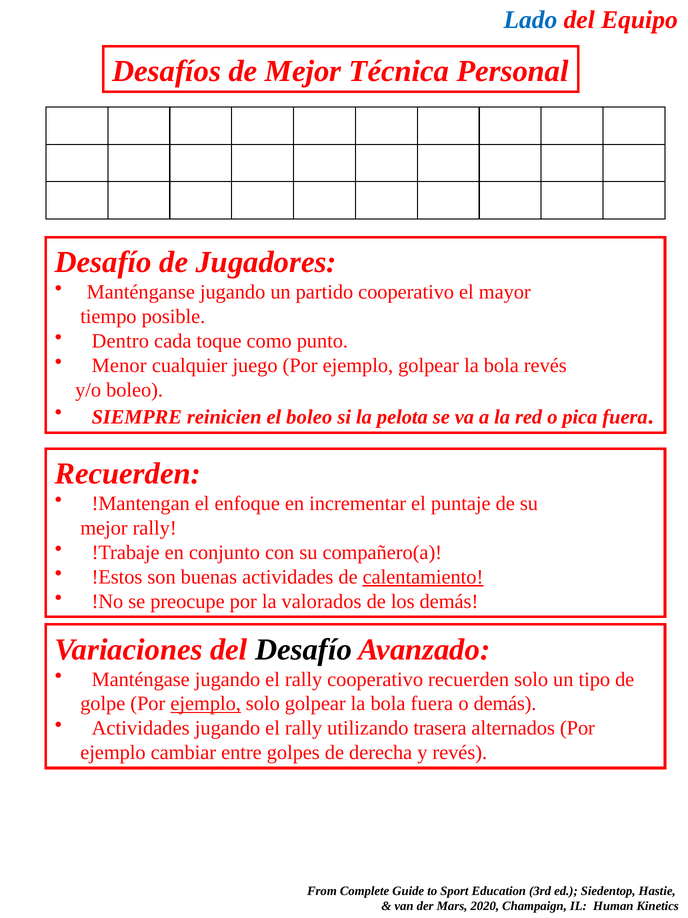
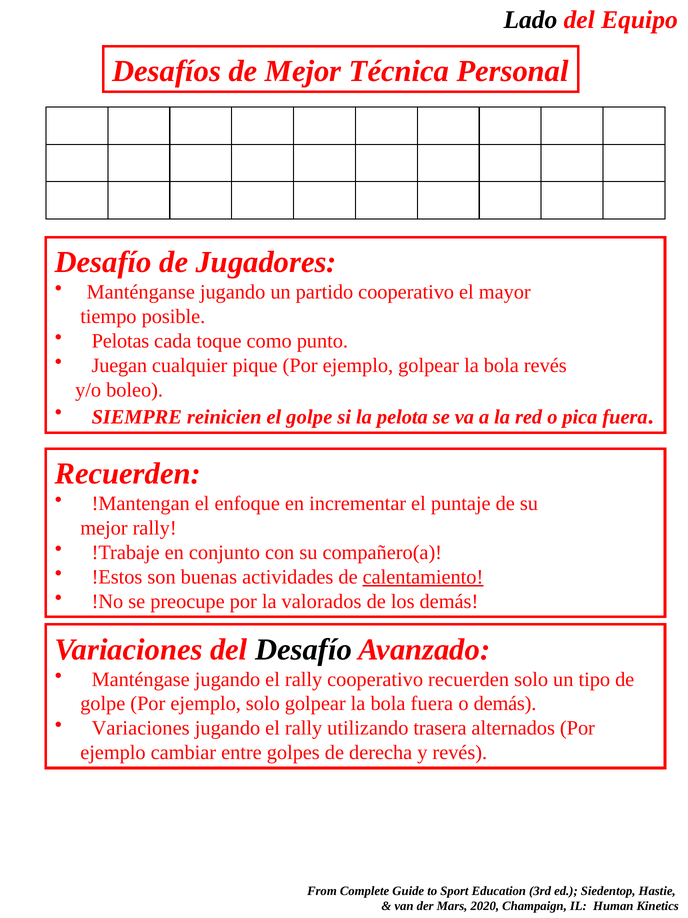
Lado colour: blue -> black (530, 20)
Dentro: Dentro -> Pelotas (120, 341)
Menor: Menor -> Juegan (119, 365)
juego: juego -> pique (255, 365)
el boleo: boleo -> golpe (309, 417)
ejemplo underline: present -> none (206, 703)
Actividades: Actividades -> Variaciones (141, 728)
